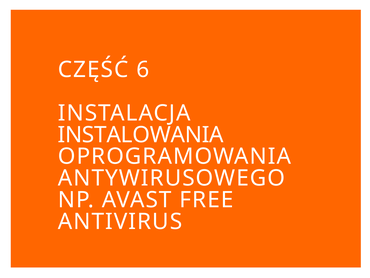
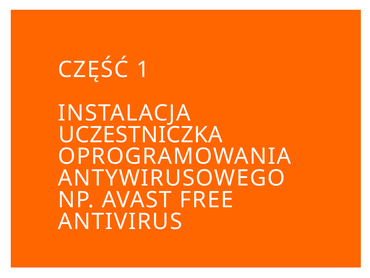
6: 6 -> 1 (143, 69)
INSTALOWANIA: INSTALOWANIA -> UCZESTNICZKA (140, 135)
